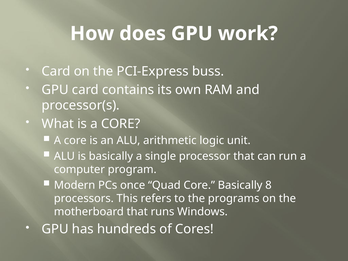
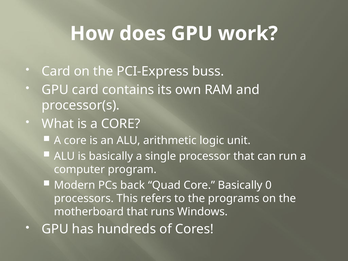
once: once -> back (133, 185)
8: 8 -> 0 (268, 185)
